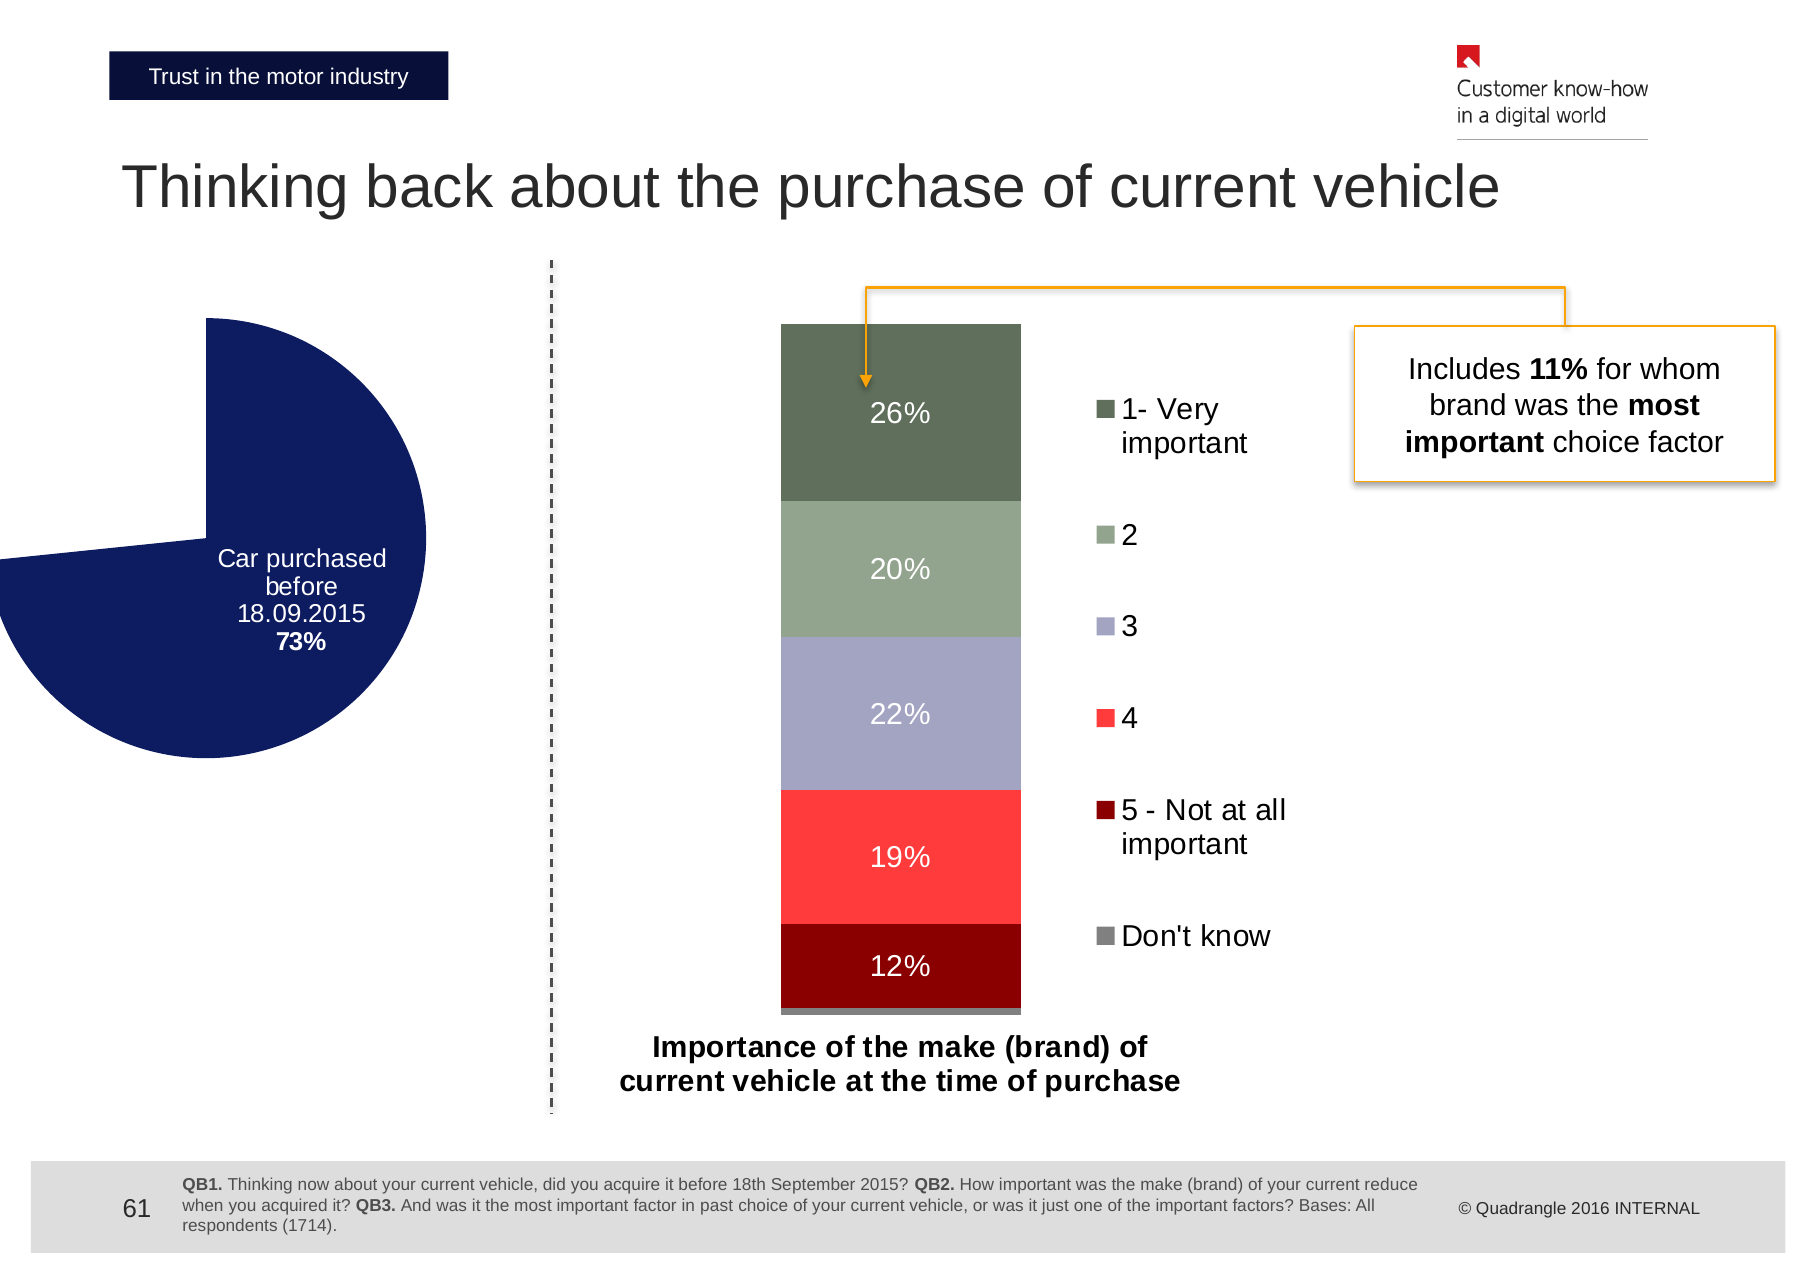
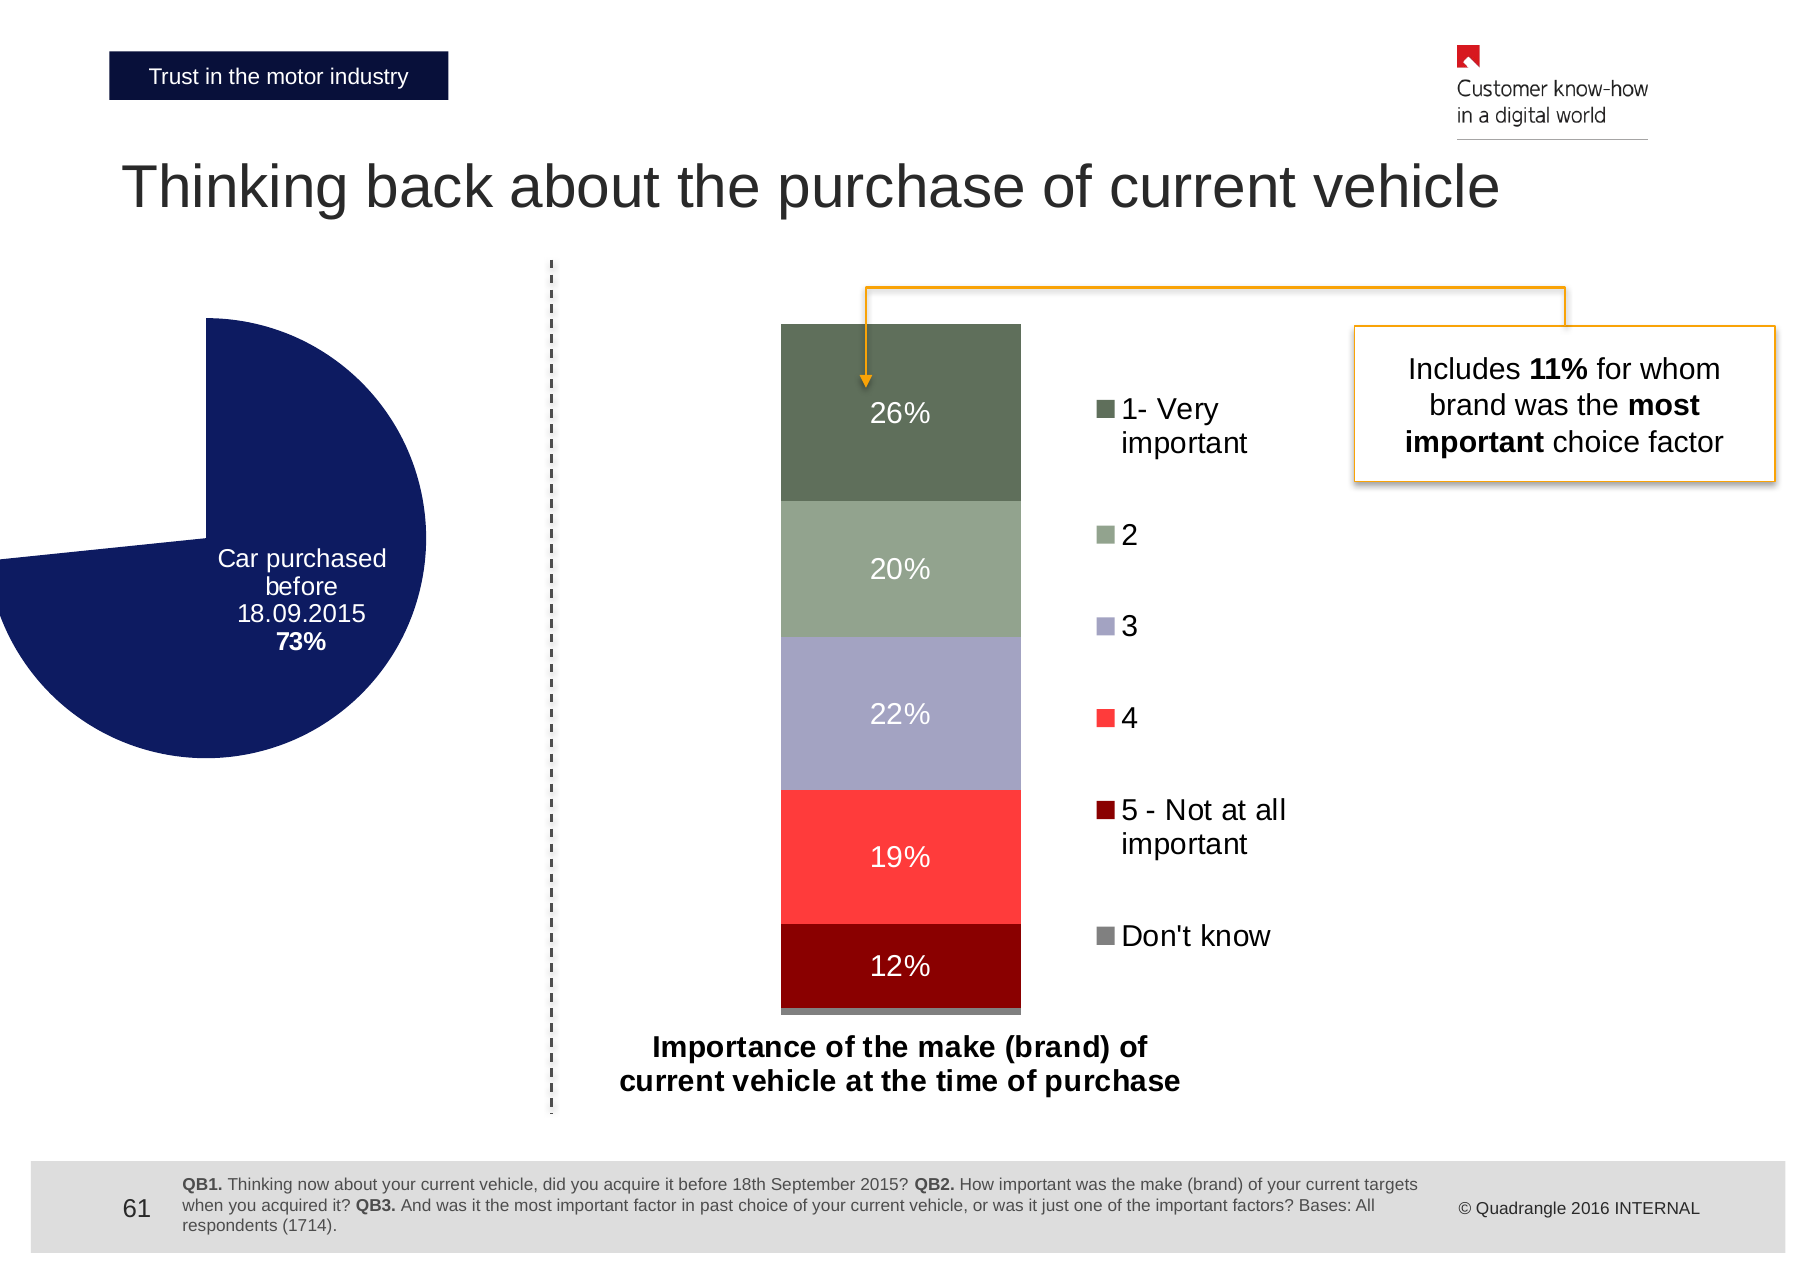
reduce: reduce -> targets (1391, 1185)
